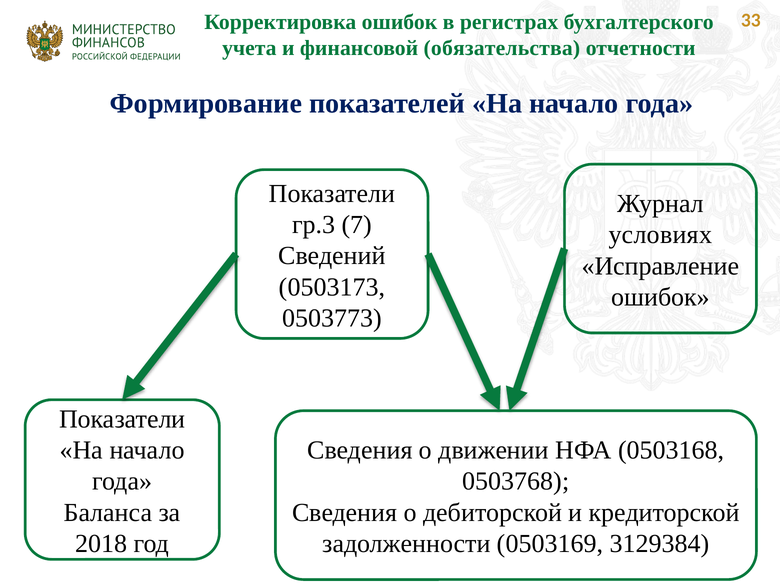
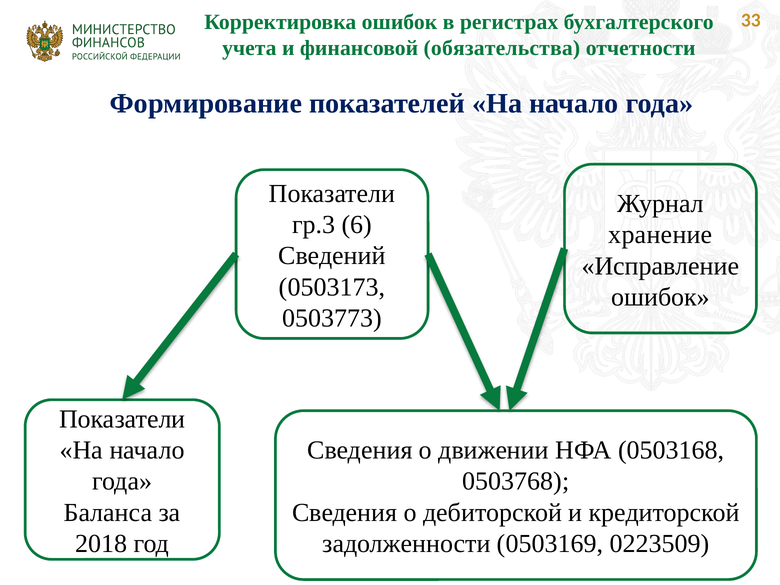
7: 7 -> 6 (357, 225)
условиях: условиях -> хранение (660, 235)
3129384: 3129384 -> 0223509 (659, 544)
